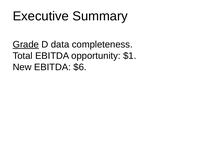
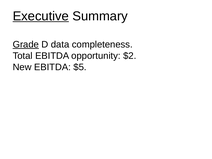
Executive underline: none -> present (41, 16)
$1: $1 -> $2 (130, 56)
$6: $6 -> $5 (80, 67)
